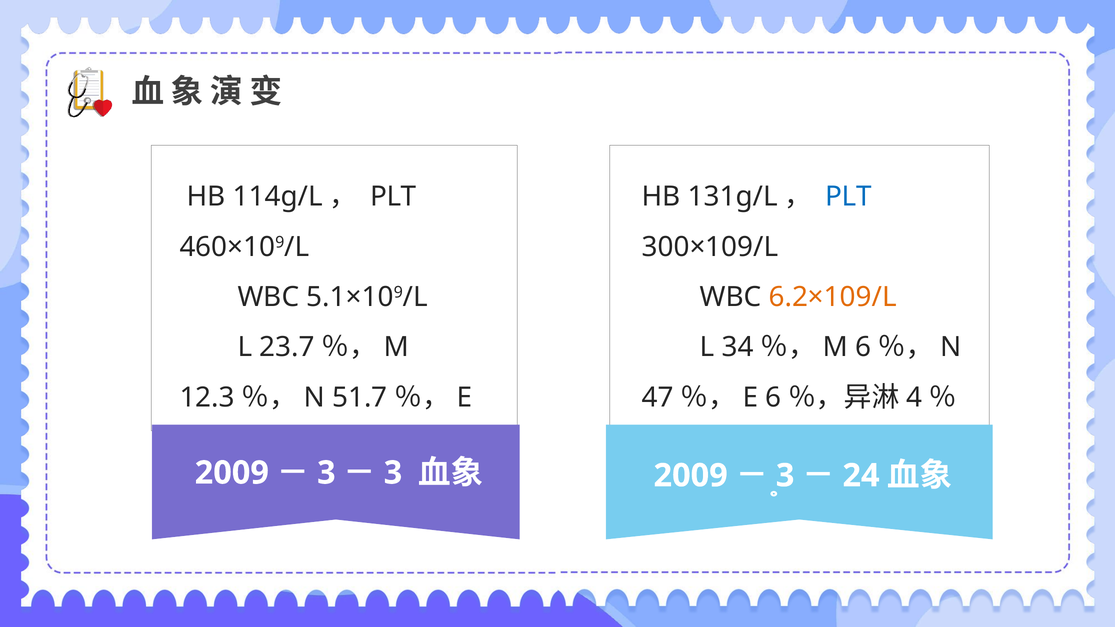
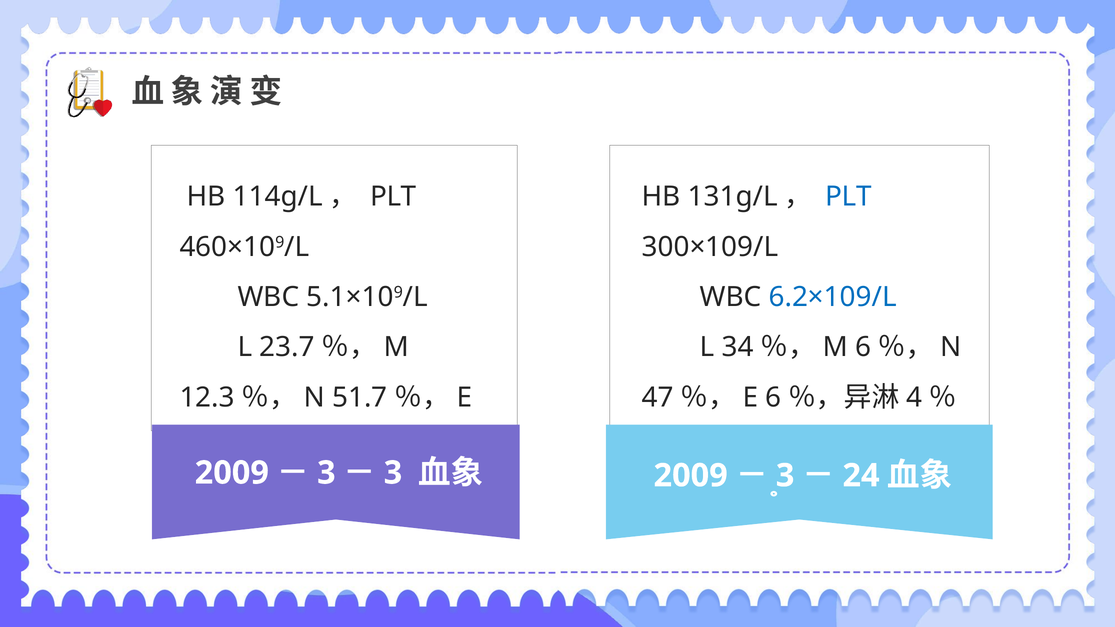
6.2×109/L colour: orange -> blue (833, 297)
